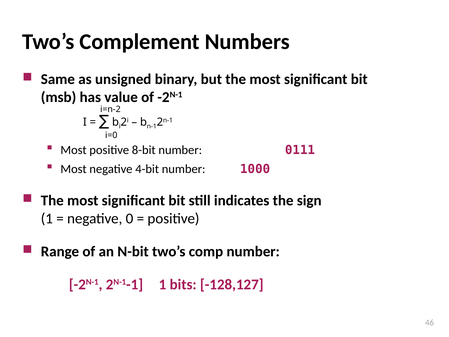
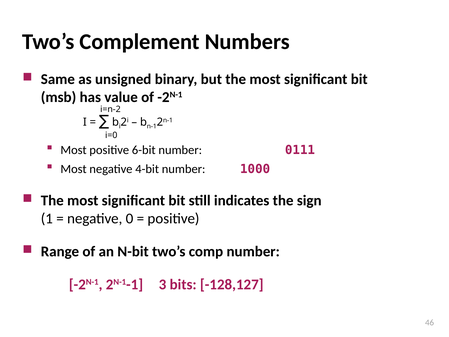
8-bit: 8-bit -> 6-bit (144, 150)
2N-1-1 1: 1 -> 3 (162, 284)
